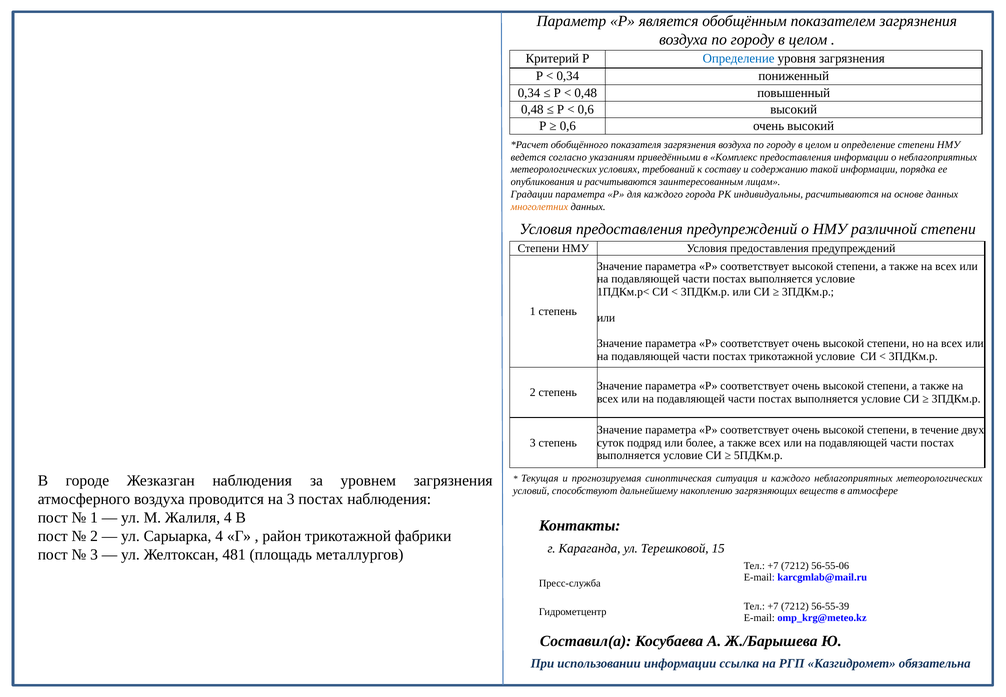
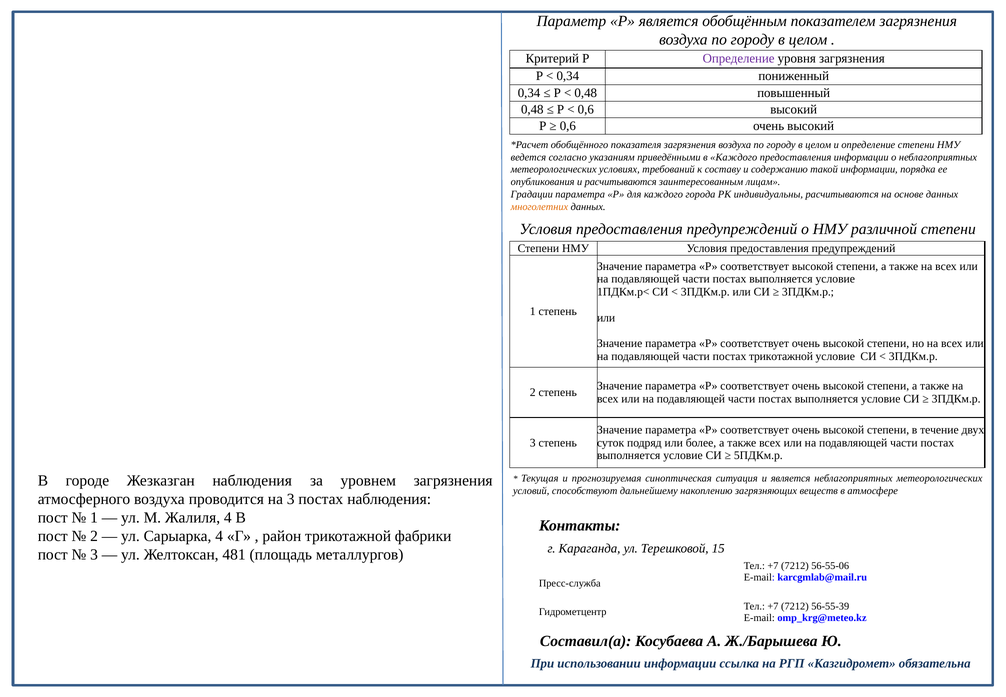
Определение colour: blue -> purple (739, 58)
в Комплекс: Комплекс -> Каждого (734, 157)
и каждого: каждого -> является (791, 478)
